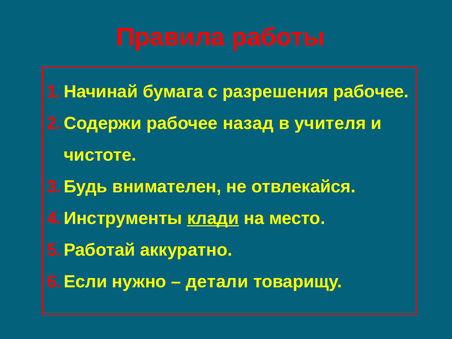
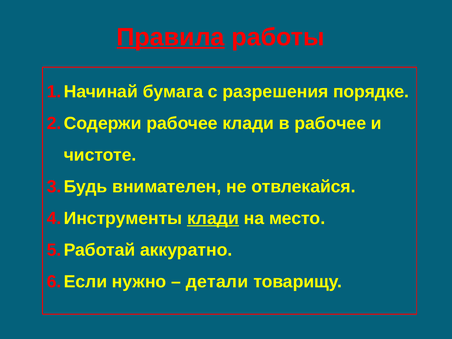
Правила underline: none -> present (171, 37)
разрешения рабочее: рабочее -> порядке (371, 92)
рабочее назад: назад -> клади (248, 123)
в учителя: учителя -> рабочее (330, 123)
